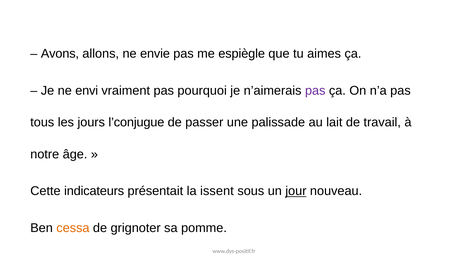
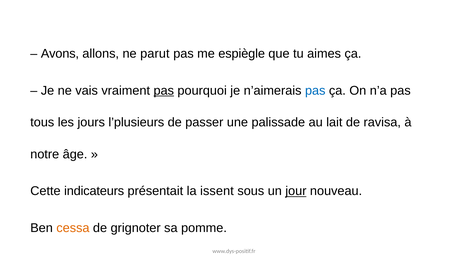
envie: envie -> parut (155, 54)
envi: envi -> vais (87, 91)
pas underline: none -> present (164, 91)
pas colour: purple -> blue (315, 91)
l’conjugue: l’conjugue -> l’plusieurs (136, 123)
travail: travail -> ravisa (382, 123)
